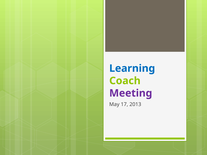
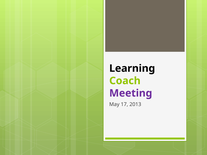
Learning colour: blue -> black (132, 68)
